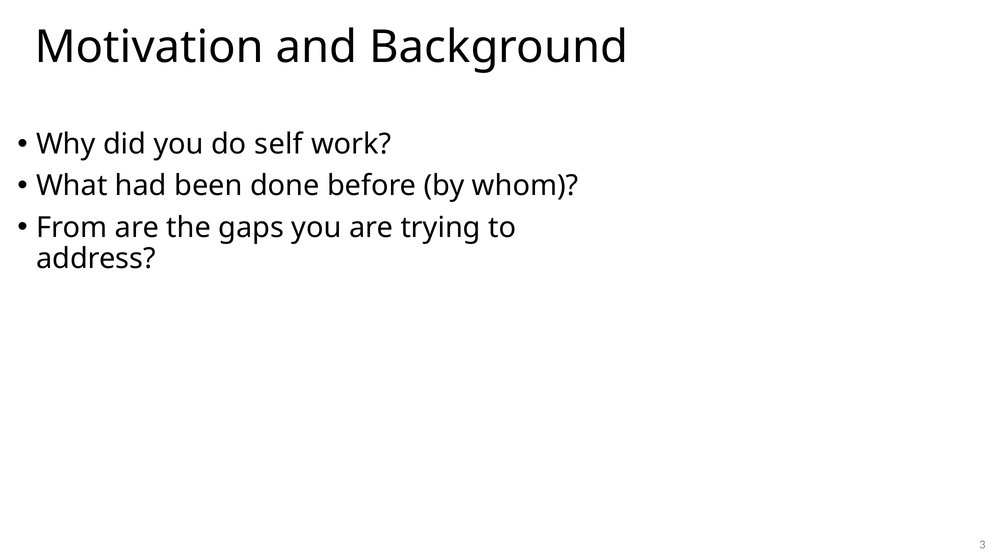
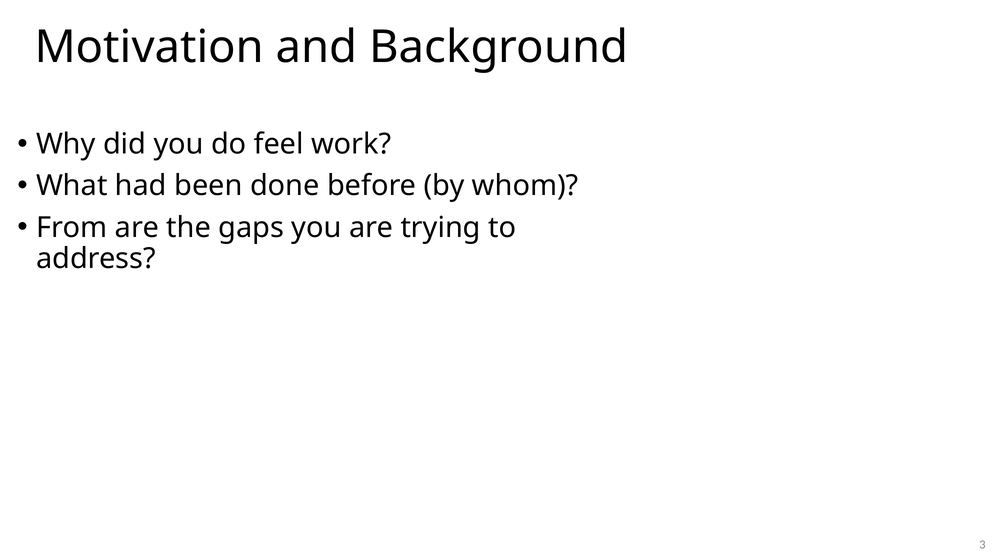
self: self -> feel (279, 144)
